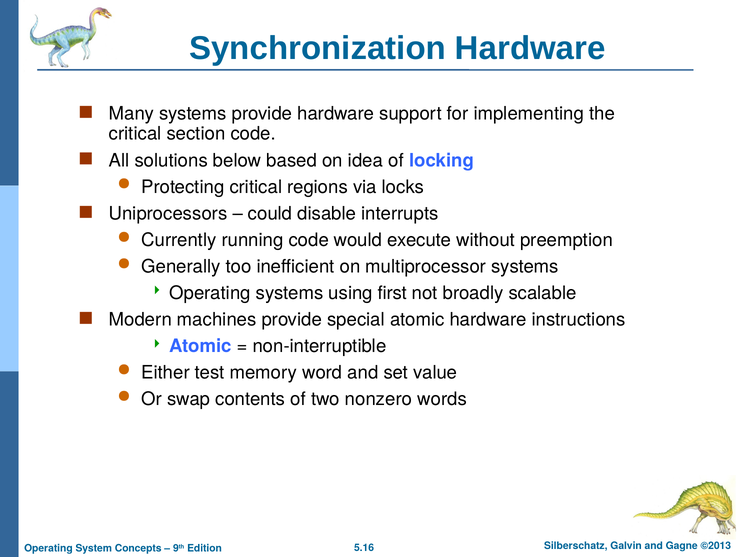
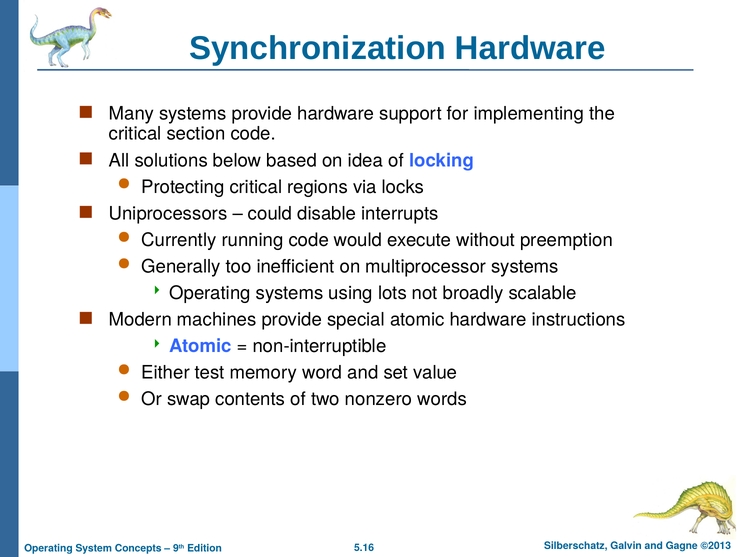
first: first -> lots (392, 293)
